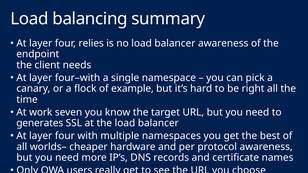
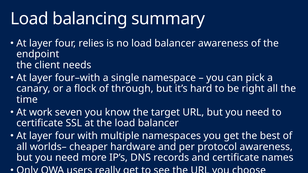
example: example -> through (132, 89)
generates: generates -> certificate (40, 123)
